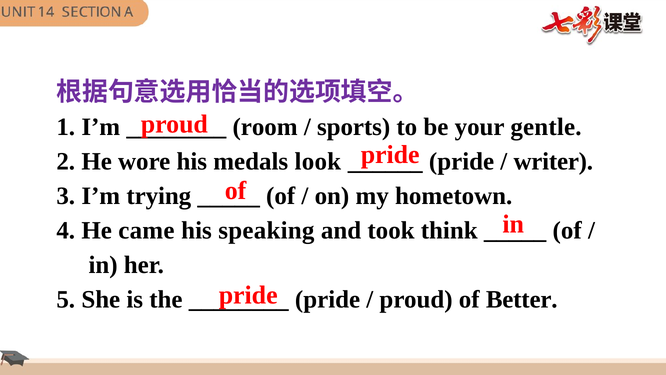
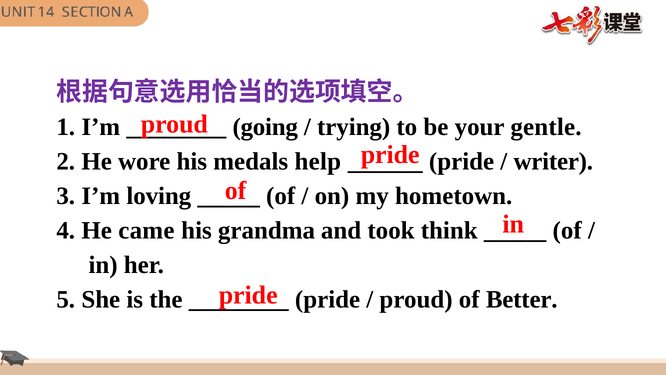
room: room -> going (265, 127)
sports: sports -> trying (354, 127)
look: look -> help (318, 161)
trying: trying -> loving (159, 196)
speaking: speaking -> grandma (267, 230)
